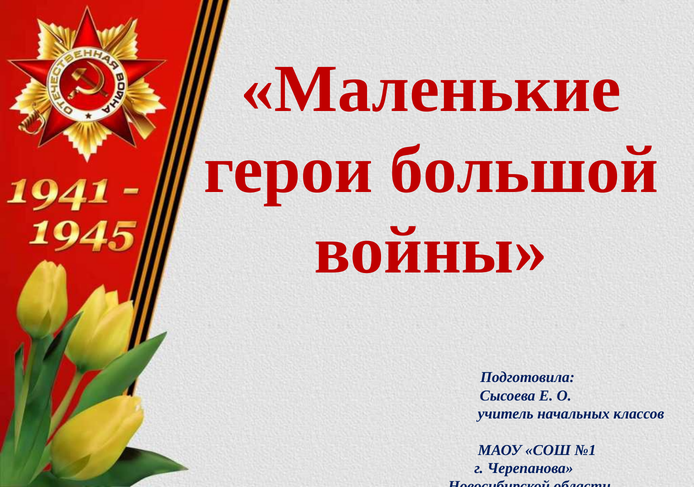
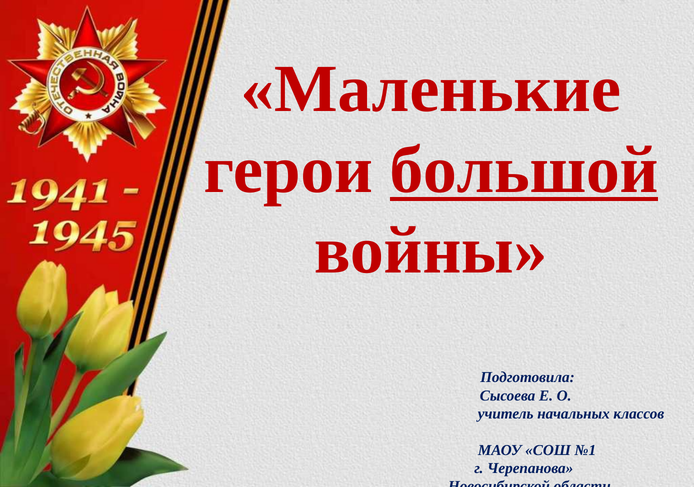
большой underline: none -> present (524, 170)
